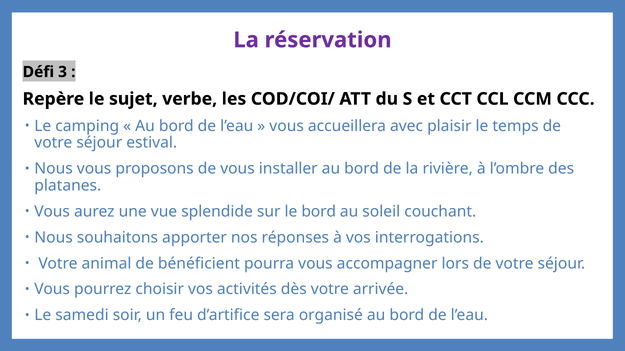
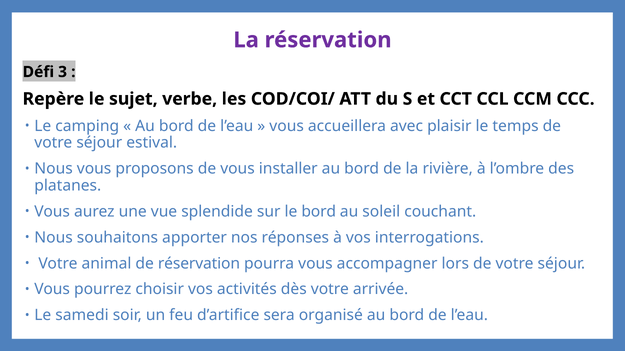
de bénéficient: bénéficient -> réservation (199, 264)
